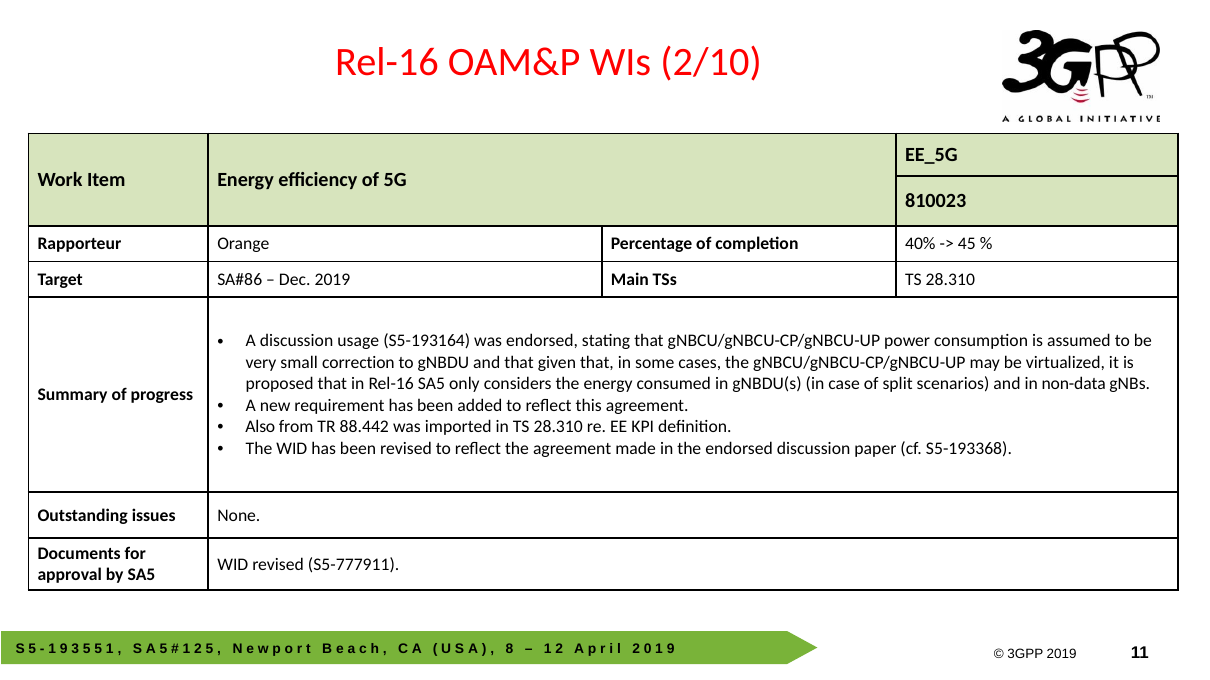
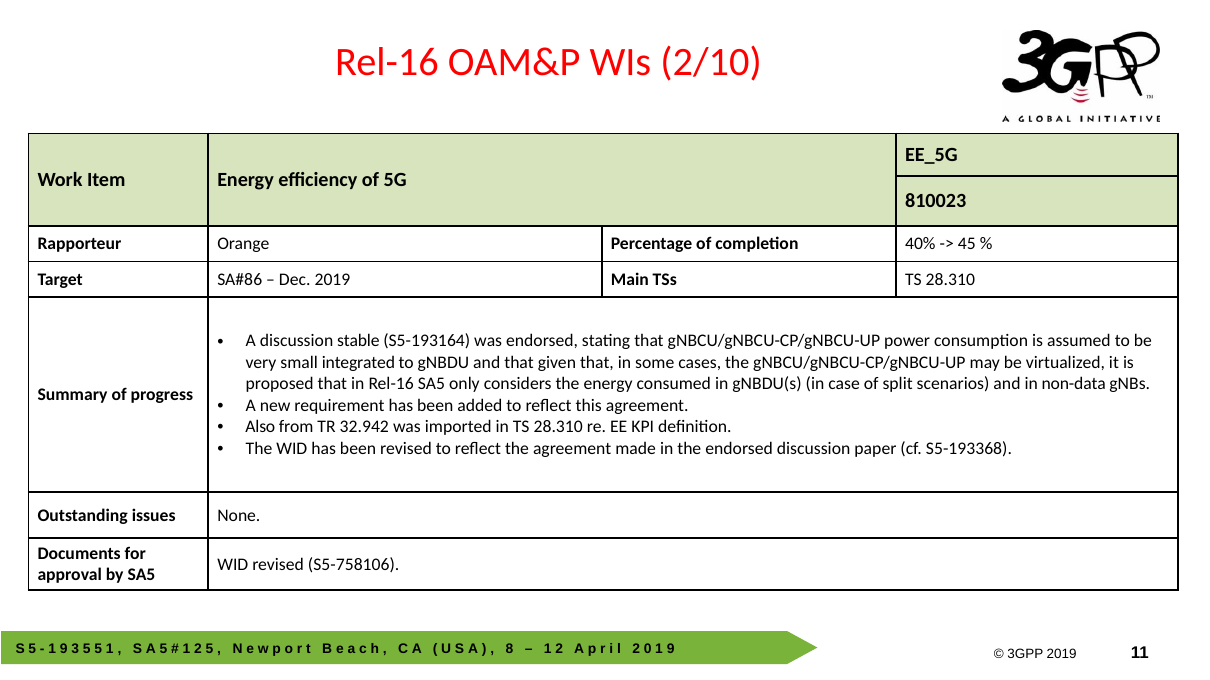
usage: usage -> stable (358, 341)
correction: correction -> integrated (358, 363)
88.442: 88.442 -> 32.942 (364, 427)
S5-777911: S5-777911 -> S5-758106 (354, 565)
